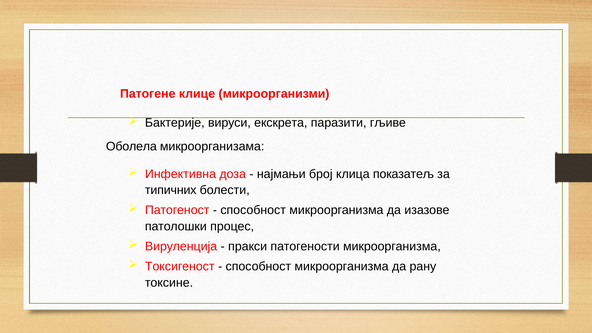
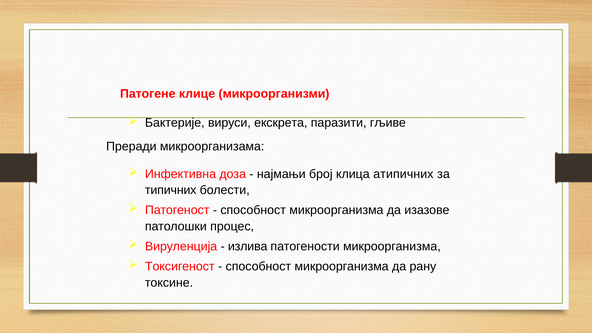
Оболела: Оболела -> Преради (131, 147)
показатељ: показатељ -> атипичних (403, 174)
пракси: пракси -> излива (248, 246)
